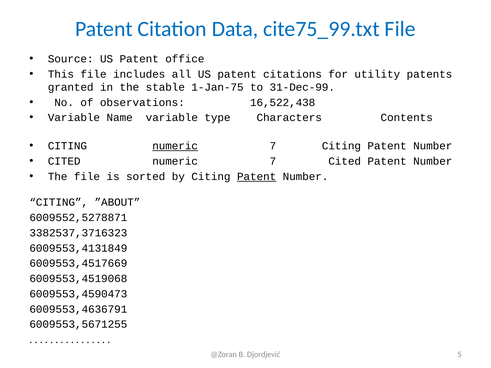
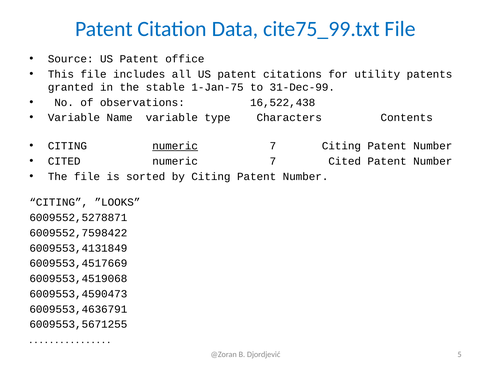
Patent underline: present -> none (257, 177)
”ABOUT: ”ABOUT -> ”LOOKS (117, 202)
3382537,3716323: 3382537,3716323 -> 6009552,7598422 (78, 233)
